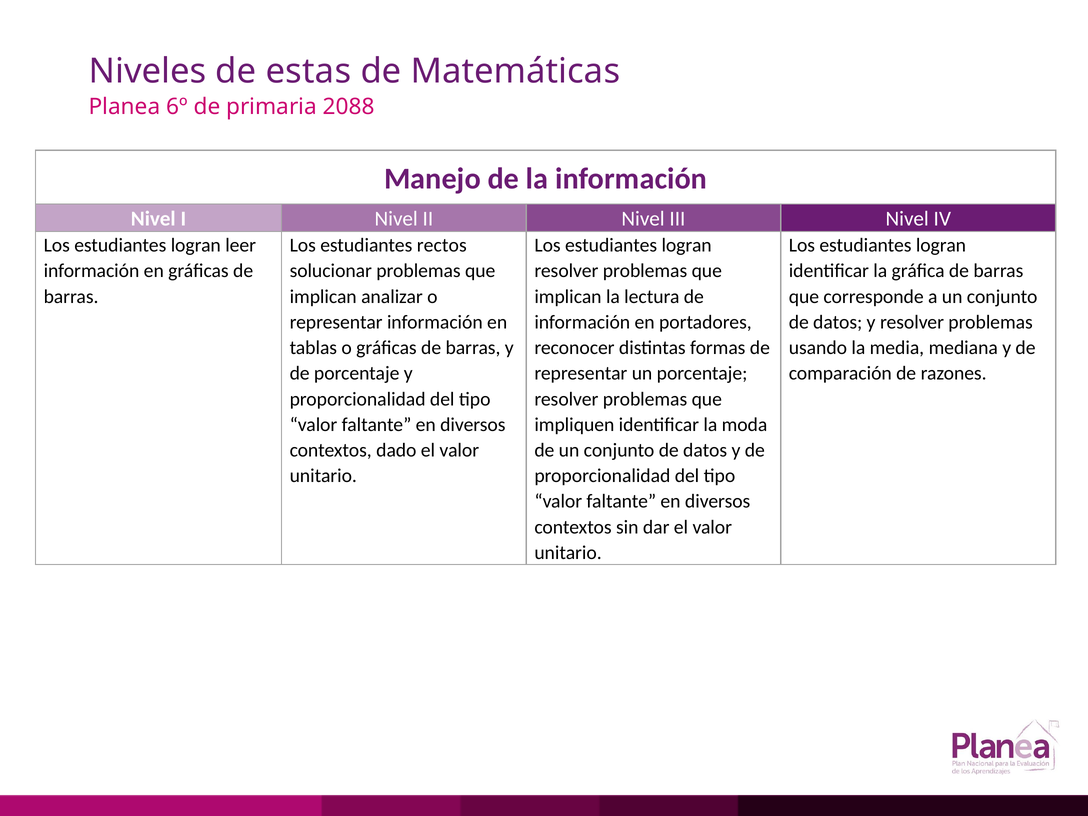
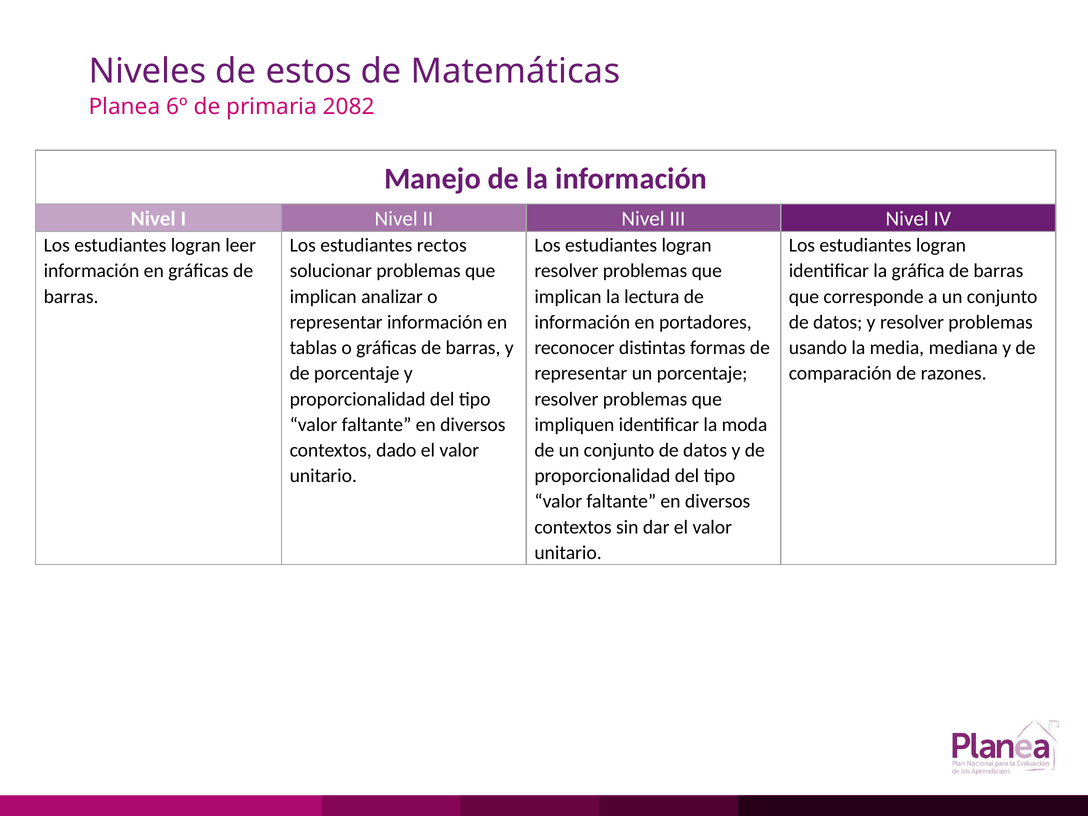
estas: estas -> estos (309, 71)
2088: 2088 -> 2082 (349, 107)
